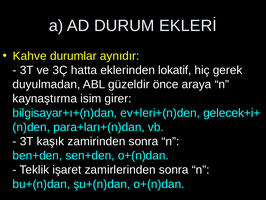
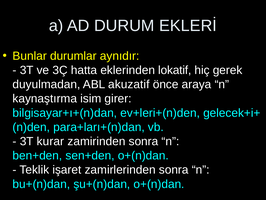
Kahve: Kahve -> Bunlar (30, 56)
güzeldir: güzeldir -> akuzatif (129, 84)
kaşık: kaşık -> kurar (50, 141)
